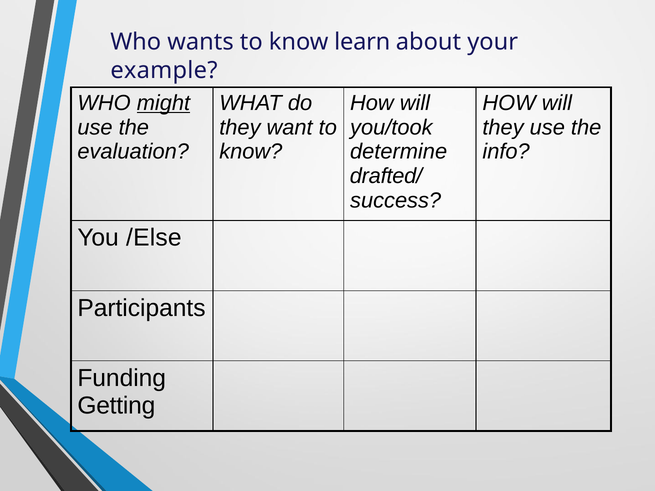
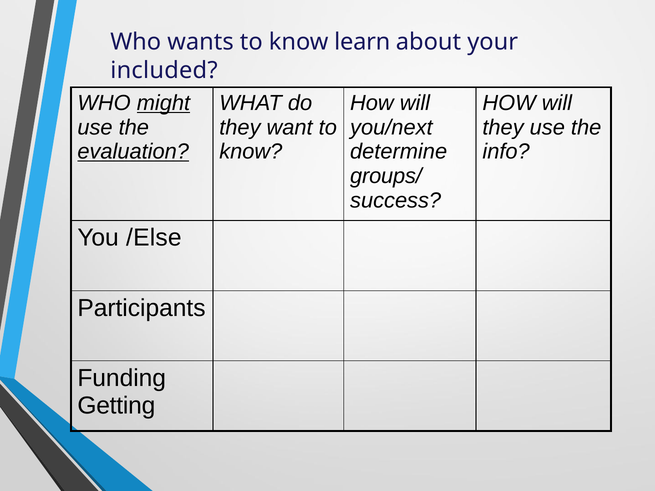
example: example -> included (164, 70)
you/took: you/took -> you/next (391, 127)
evaluation underline: none -> present (133, 152)
drafted/: drafted/ -> groups/ (386, 176)
